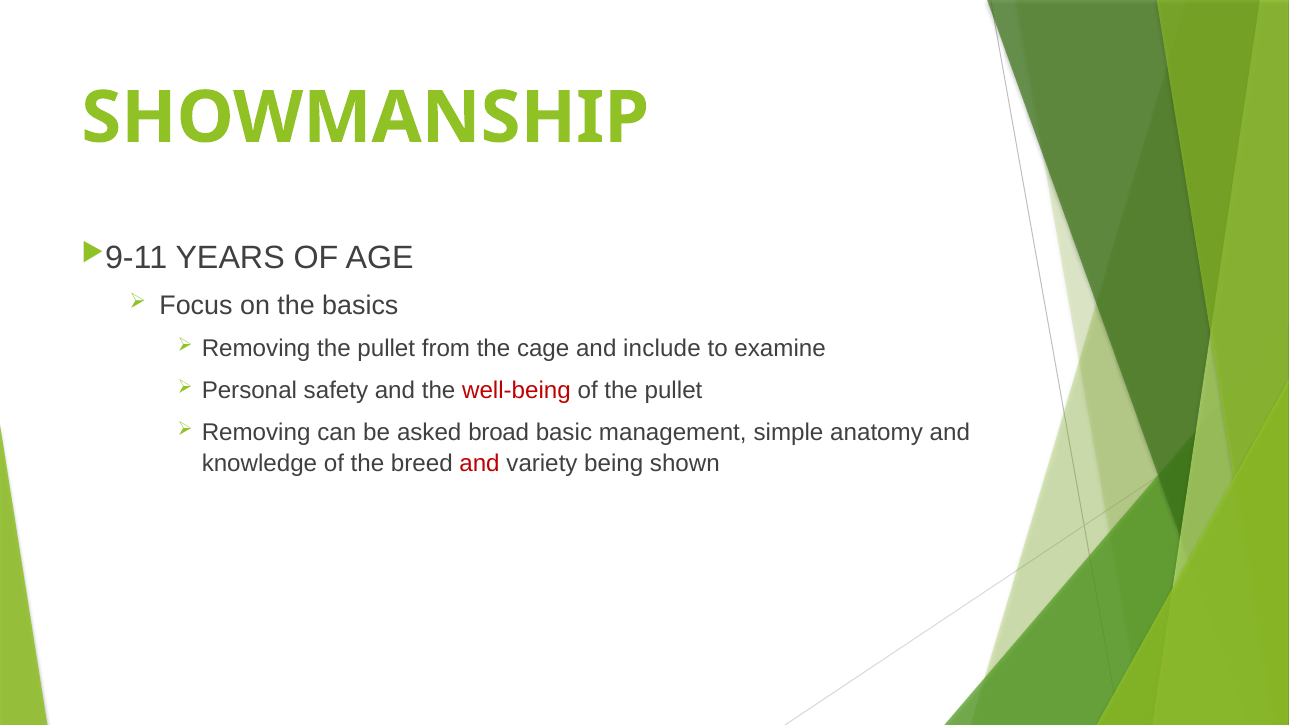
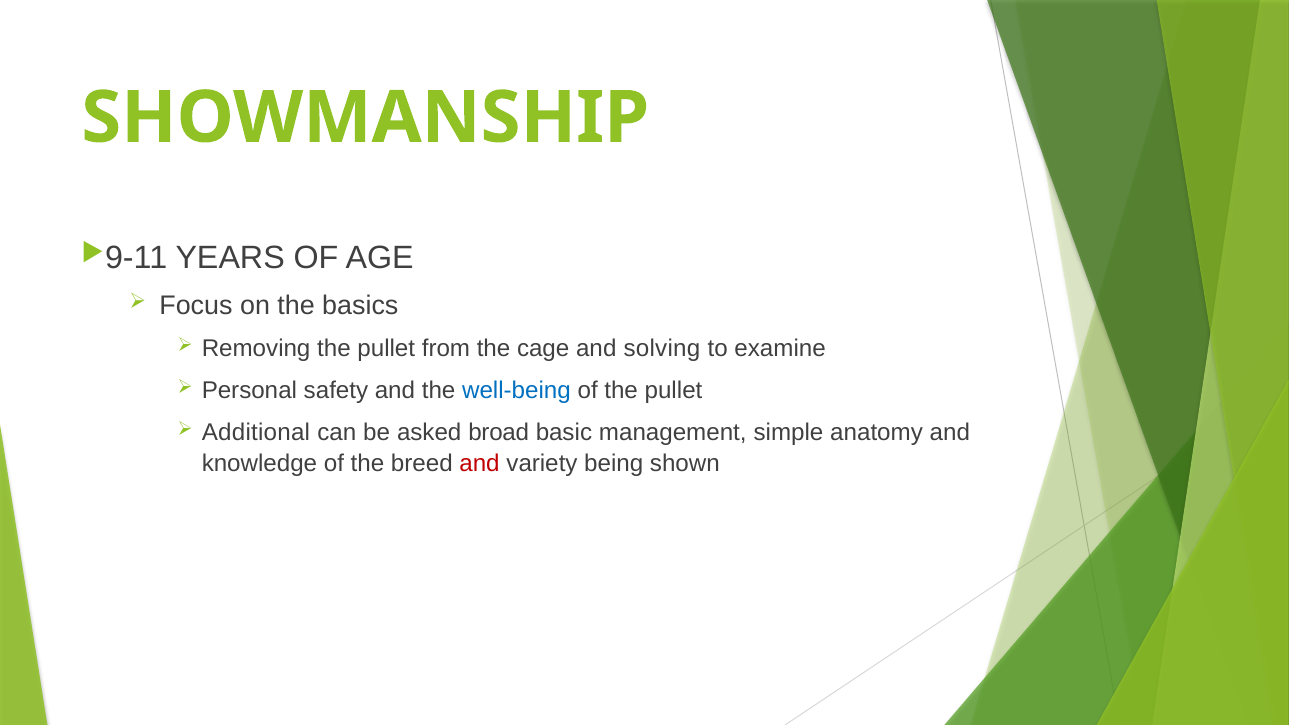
include: include -> solving (662, 349)
well-being colour: red -> blue (516, 391)
Removing: Removing -> Additional (256, 432)
